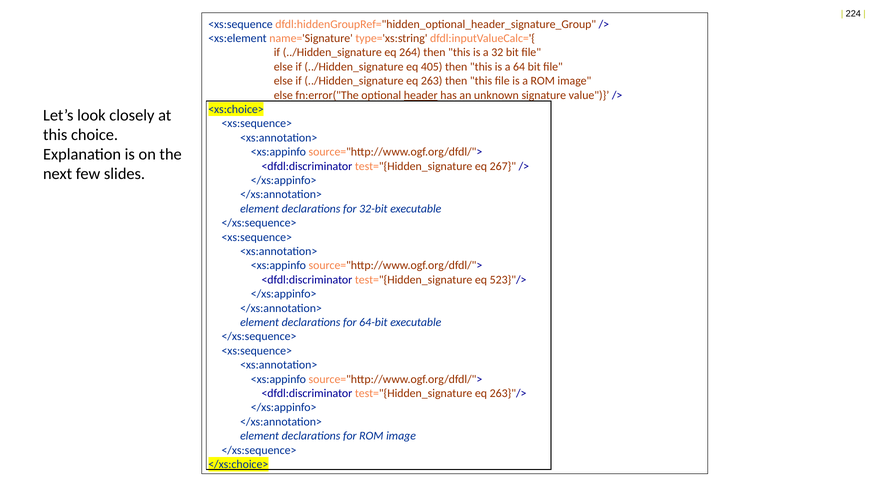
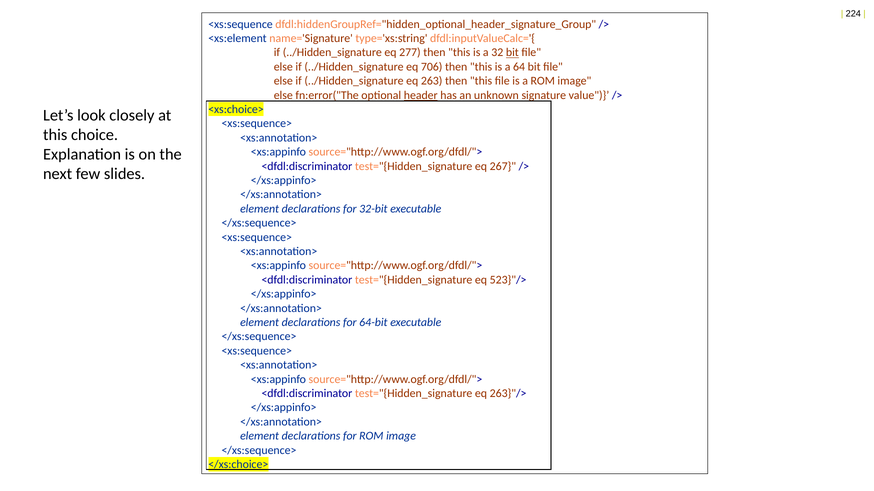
264: 264 -> 277 (410, 53)
bit underline: none -> present (512, 53)
405: 405 -> 706 (432, 67)
